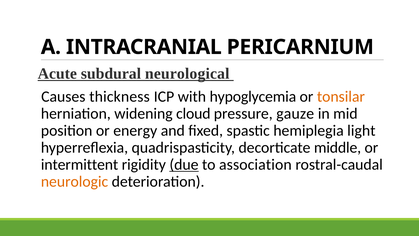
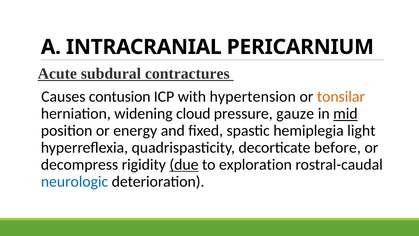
neurological: neurological -> contractures (187, 73)
thickness: thickness -> contusion (120, 96)
hypoglycemia: hypoglycemia -> hypertension (253, 96)
mid underline: none -> present (345, 113)
middle: middle -> before (337, 147)
intermittent: intermittent -> decompress (79, 164)
association: association -> exploration (255, 164)
neurologic colour: orange -> blue (75, 181)
